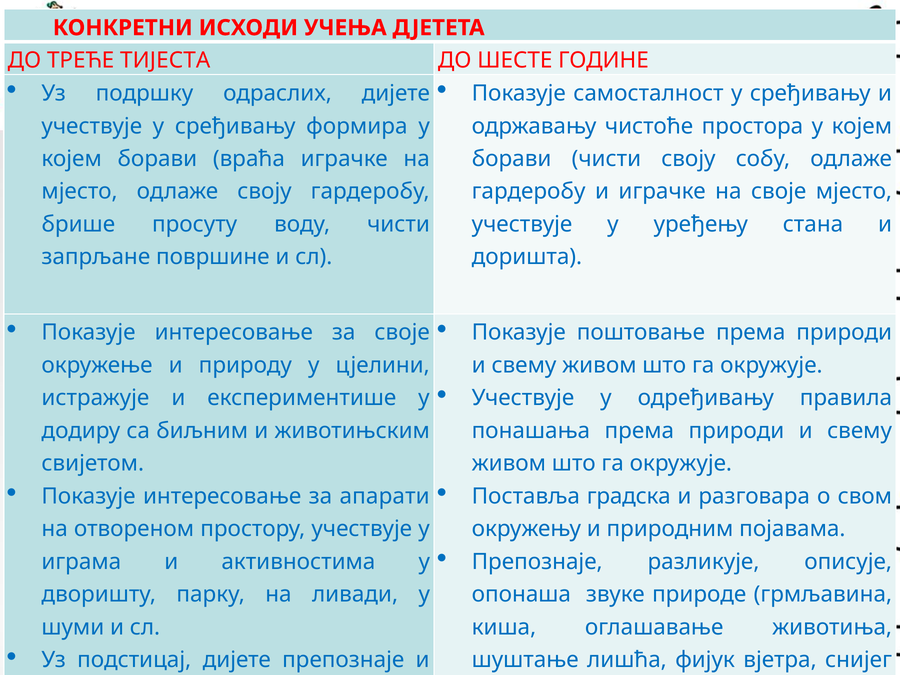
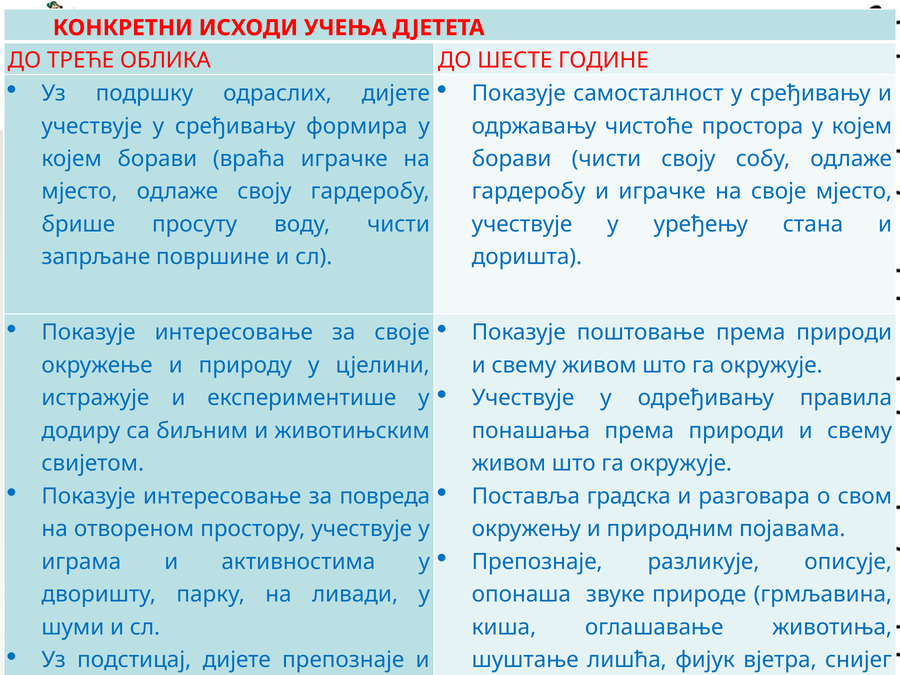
ТИЈЕСТА: ТИЈЕСТА -> ОБЛИКА (165, 61)
апарати: апарати -> повреда (385, 496)
